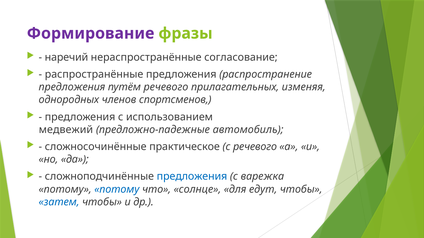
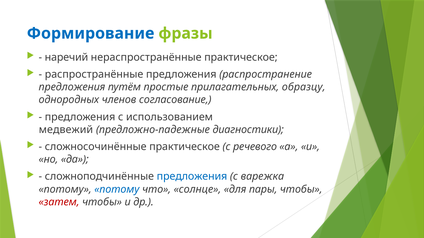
Формирование colour: purple -> blue (91, 33)
нераспространённые согласование: согласование -> практическое (241, 57)
путём речевого: речевого -> простые (166, 87)
изменяя: изменяя -> образцу (304, 87)
спортсменов: спортсменов -> согласование (175, 100)
автомобиль: автомобиль -> диагностики (248, 130)
едут: едут -> пары (263, 190)
затем colour: blue -> red (59, 202)
